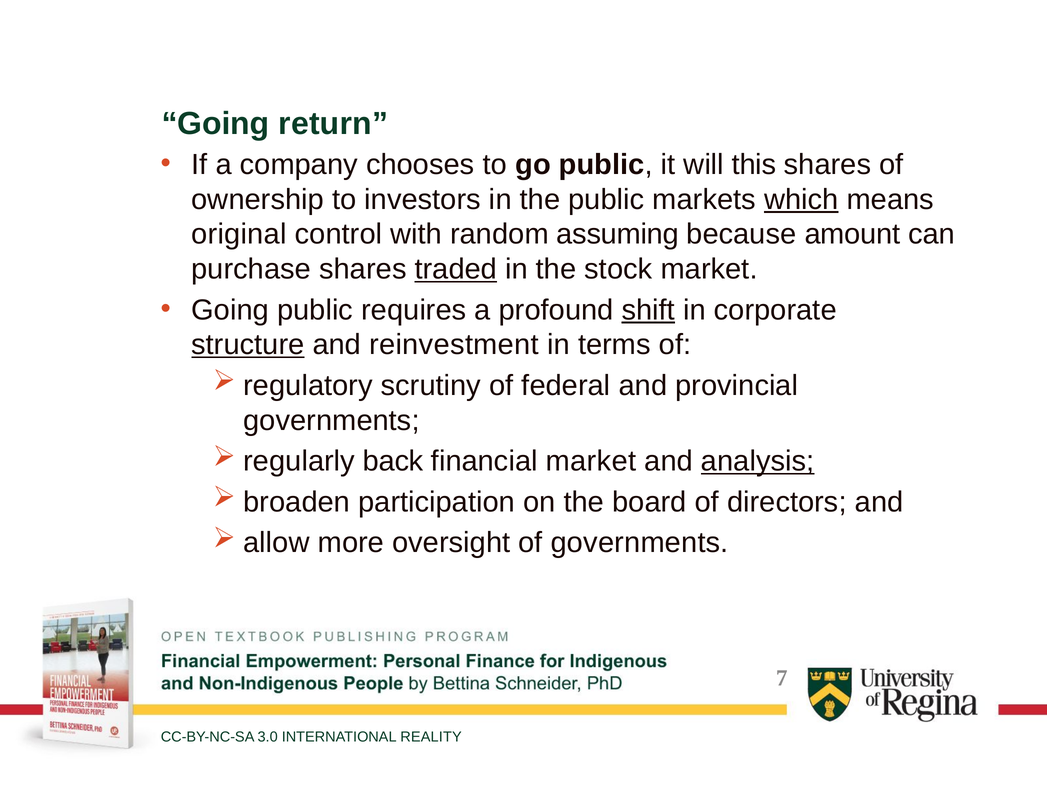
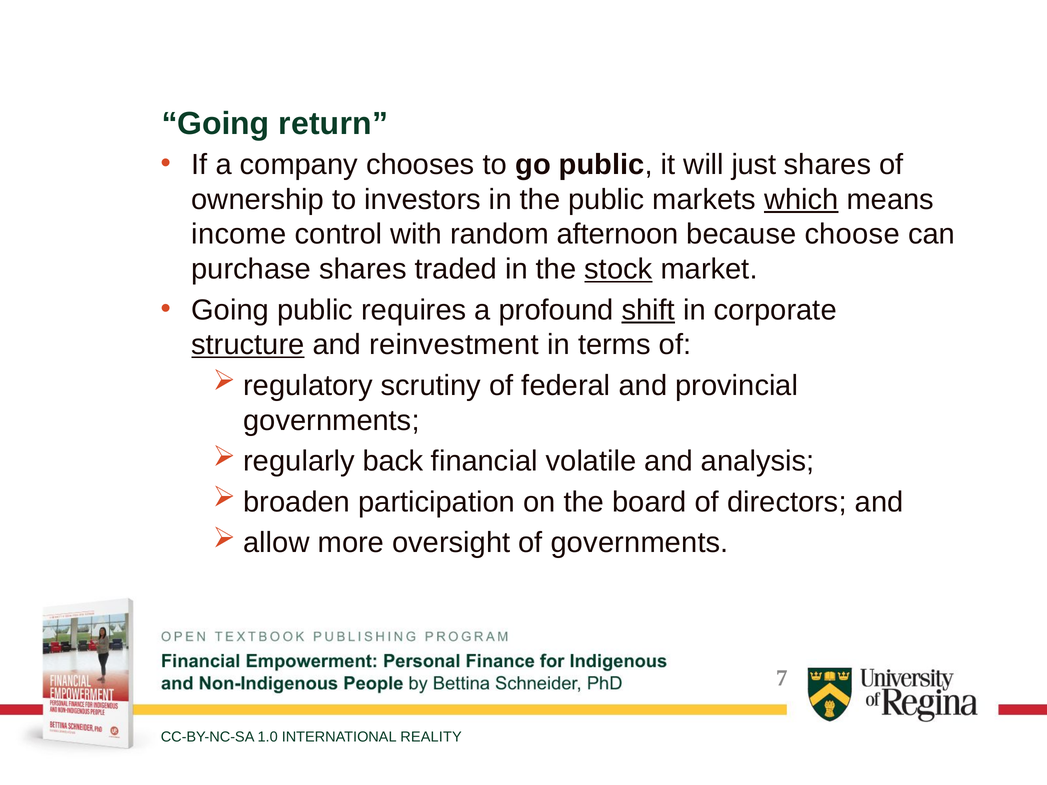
this: this -> just (754, 165)
original: original -> income (239, 234)
assuming: assuming -> afternoon (618, 234)
amount: amount -> choose (852, 234)
traded underline: present -> none (456, 269)
stock underline: none -> present (618, 269)
financial market: market -> volatile (591, 461)
analysis underline: present -> none (758, 461)
3.0: 3.0 -> 1.0 (268, 737)
